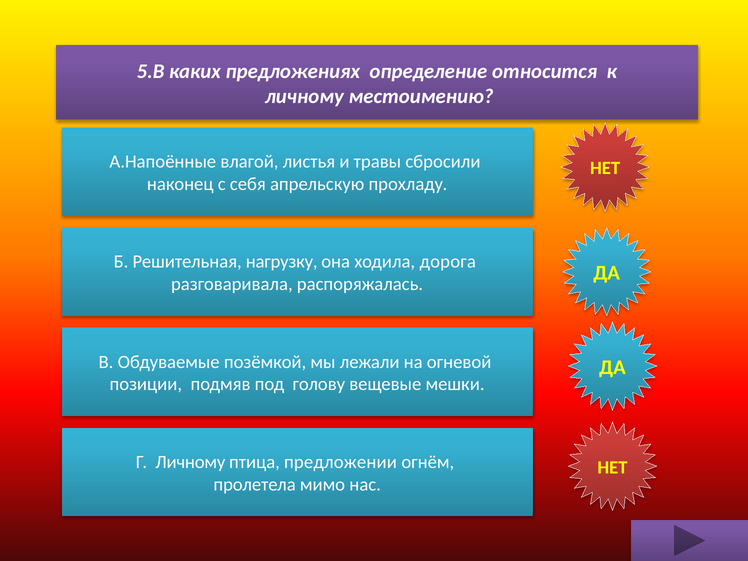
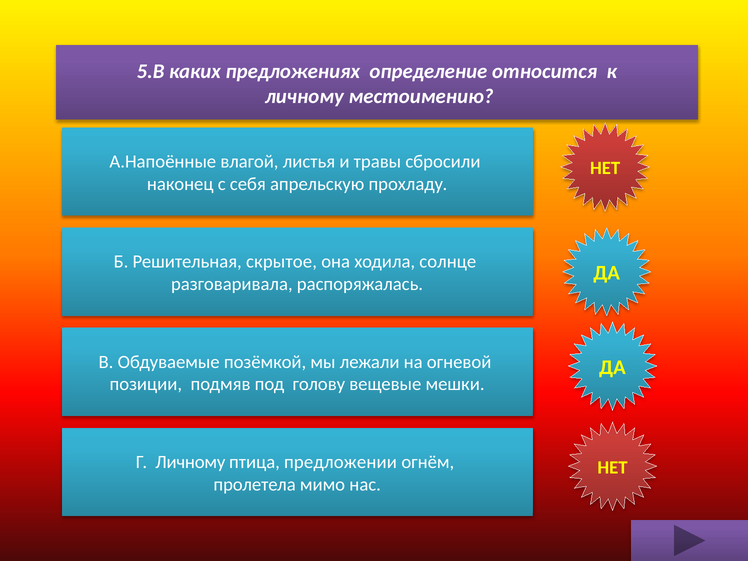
нагрузку: нагрузку -> скрытое (282, 262)
дорога: дорога -> солнце (448, 262)
